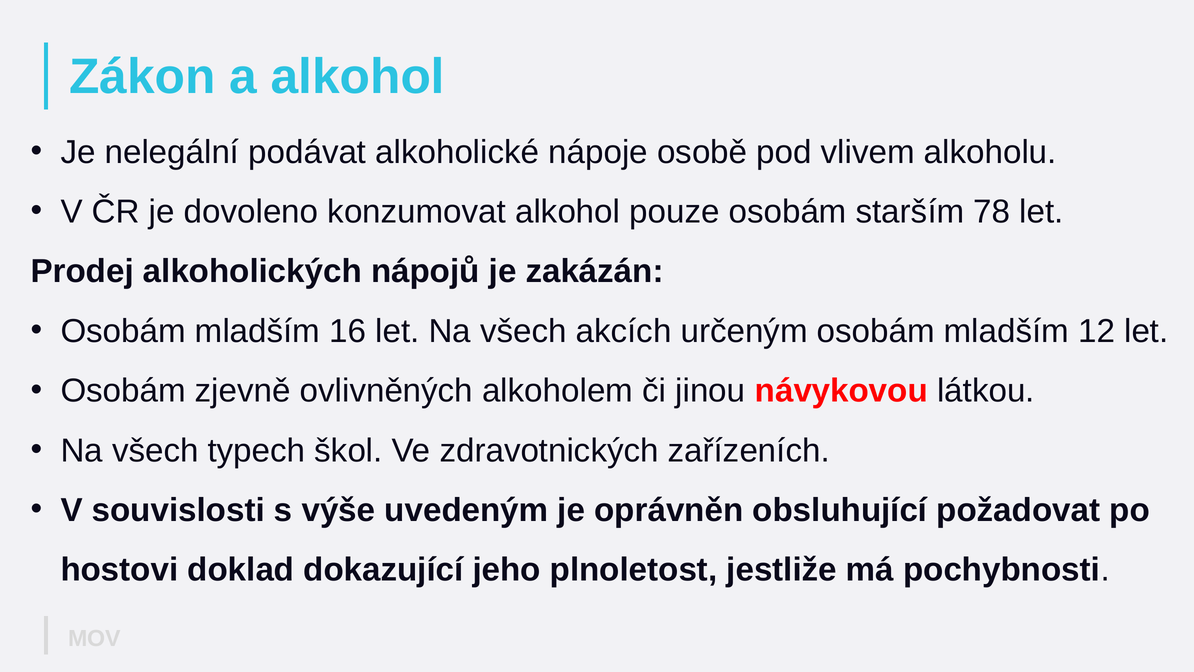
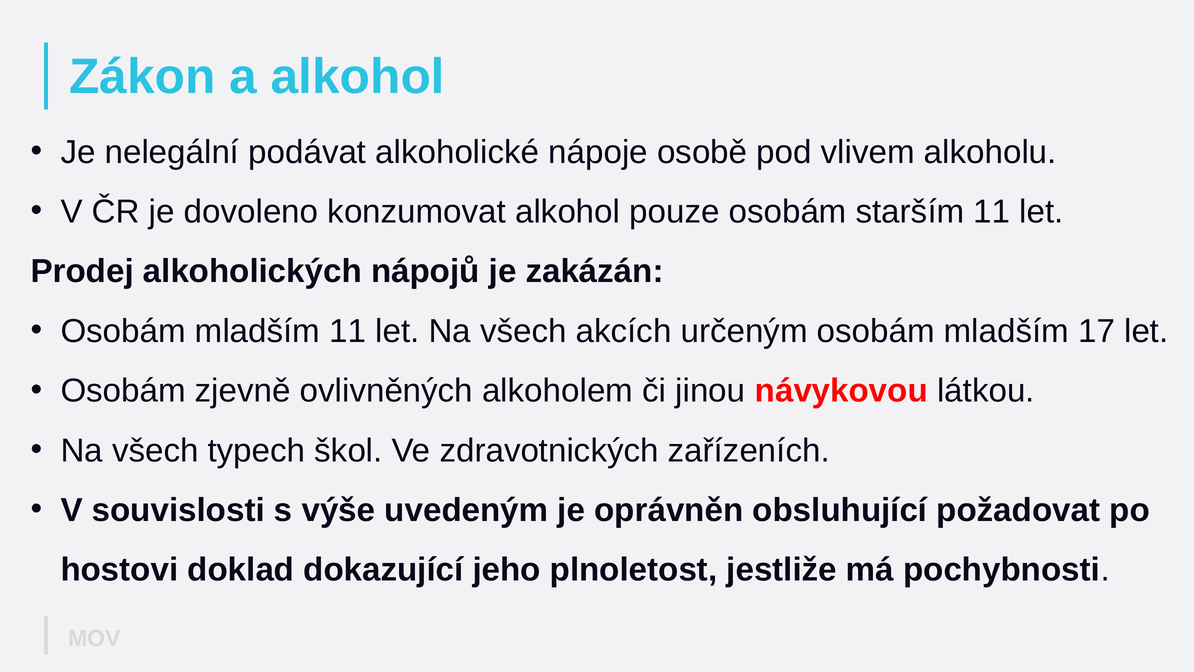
starším 78: 78 -> 11 (992, 212)
mladším 16: 16 -> 11 (348, 331)
12: 12 -> 17 (1097, 331)
